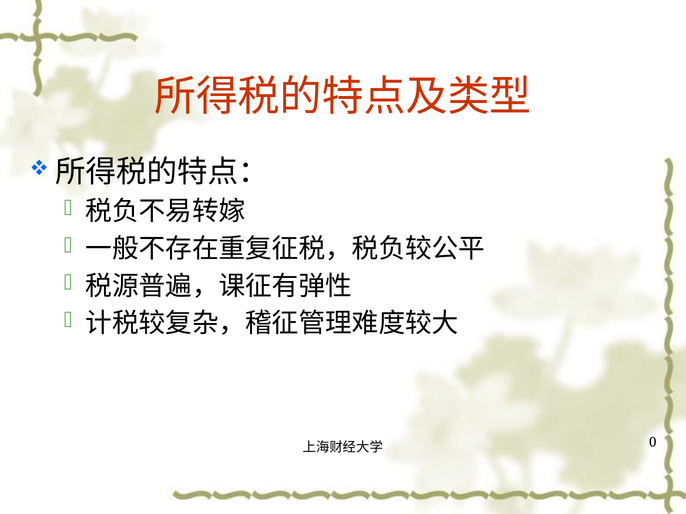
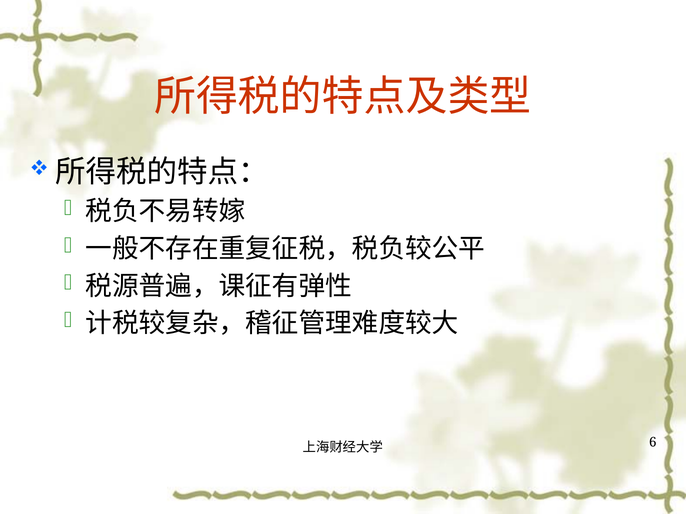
0: 0 -> 6 (653, 443)
